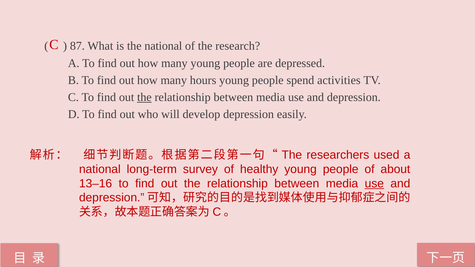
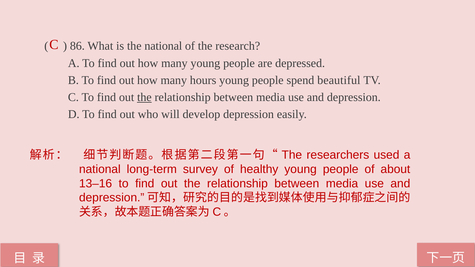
87: 87 -> 86 (77, 46)
activities: activities -> beautiful (339, 80)
use underline: present -> none (374, 184)
